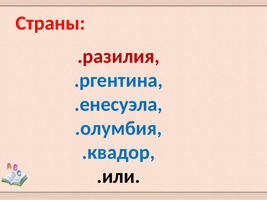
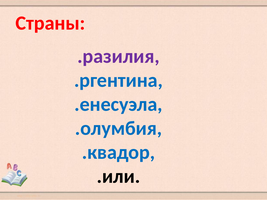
.разилия colour: red -> purple (118, 56)
